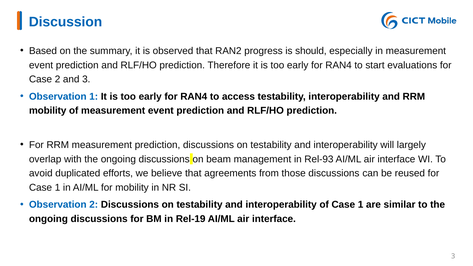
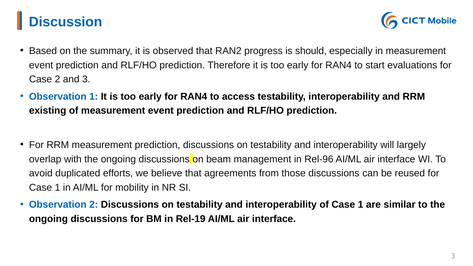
mobility: mobility -> existing (48, 111)
Rel-93: Rel-93 -> Rel-96 (319, 159)
